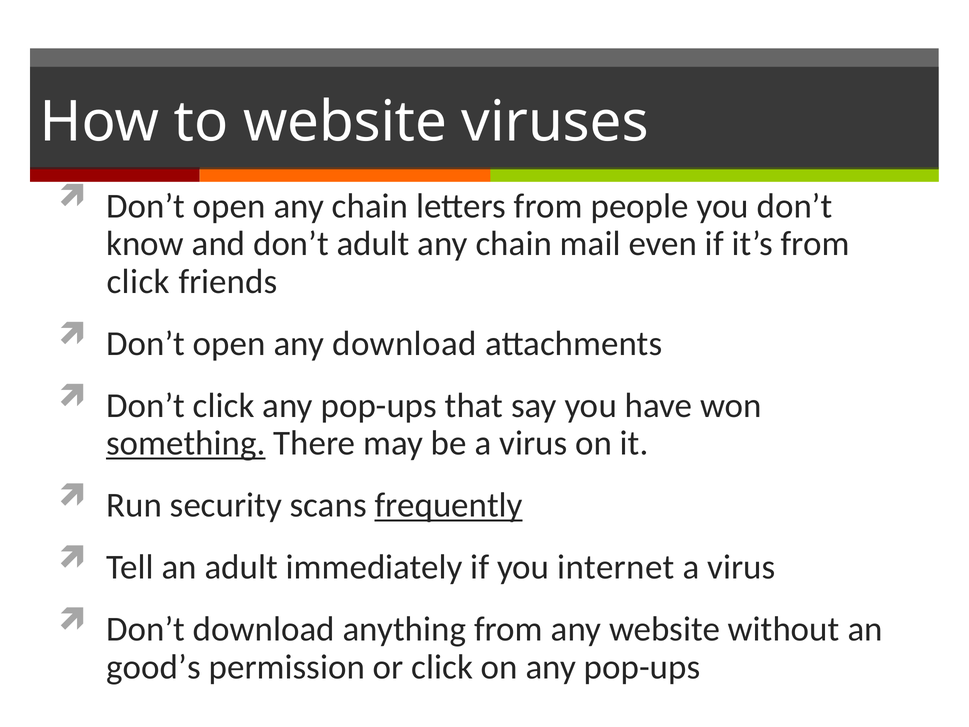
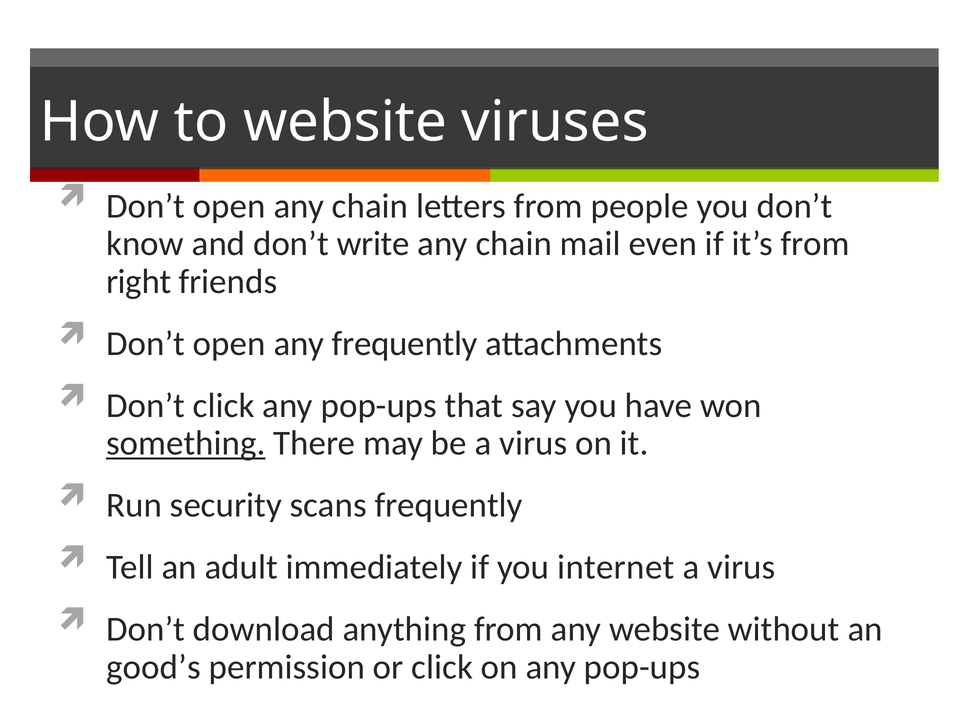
don’t adult: adult -> write (373, 244)
click: click -> right (139, 281)
any download: download -> frequently (405, 343)
frequently underline: present -> none (449, 505)
